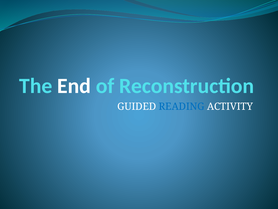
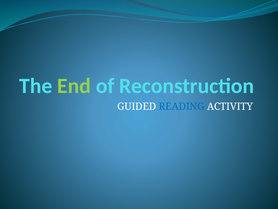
End colour: white -> light green (74, 86)
